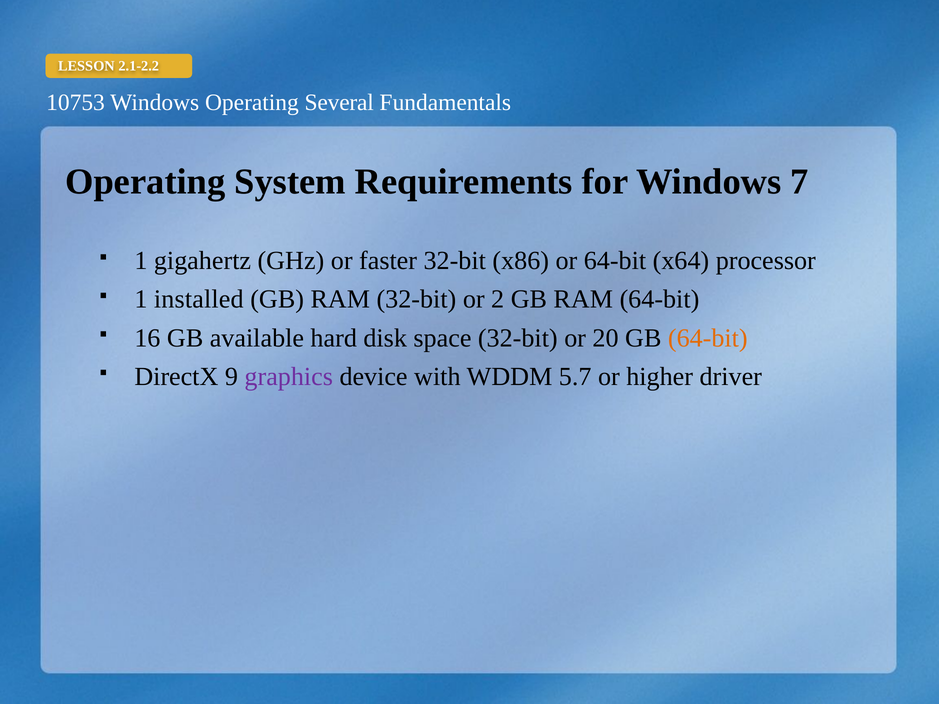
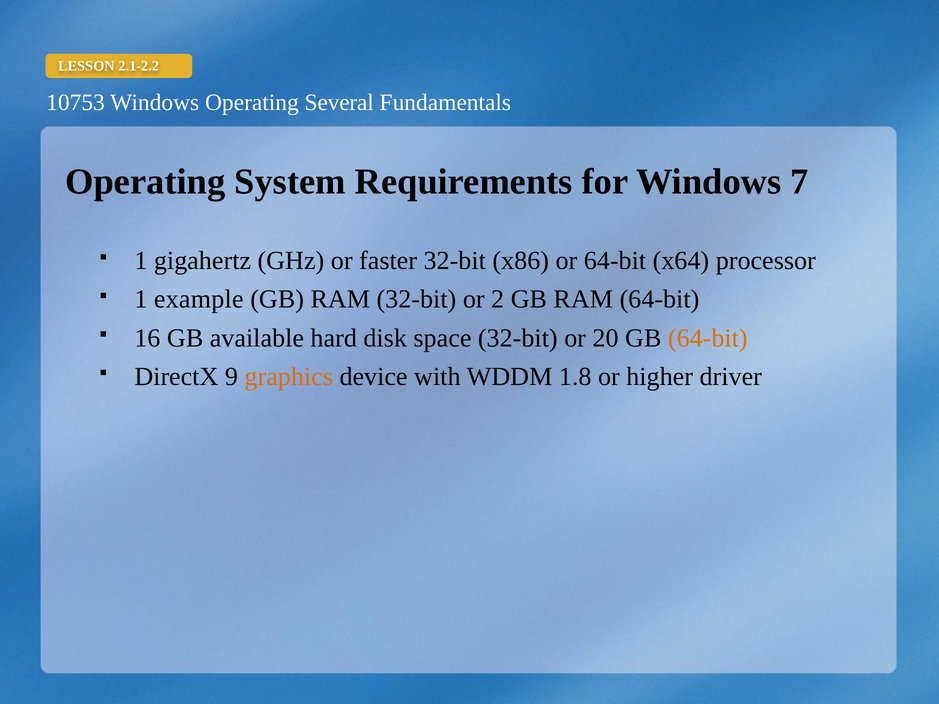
installed: installed -> example (199, 299)
graphics colour: purple -> orange (289, 377)
5.7: 5.7 -> 1.8 (575, 377)
